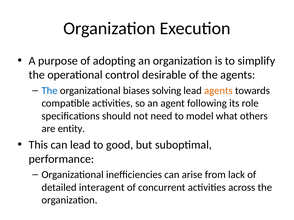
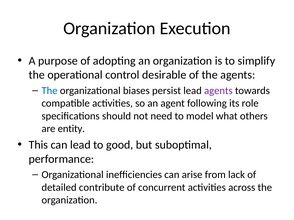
solving: solving -> persist (167, 91)
agents colour: orange -> purple (218, 91)
interagent: interagent -> contribute (102, 188)
